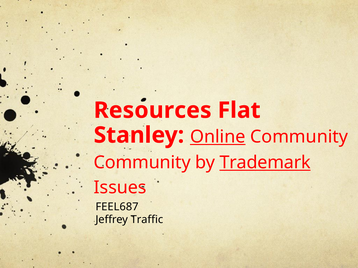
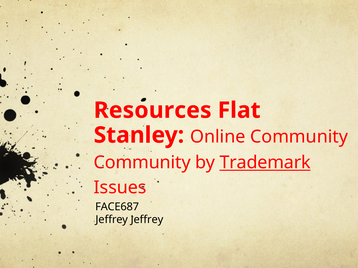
Online underline: present -> none (218, 137)
FEEL687: FEEL687 -> FACE687 (117, 207)
Jeffrey Traffic: Traffic -> Jeffrey (147, 220)
